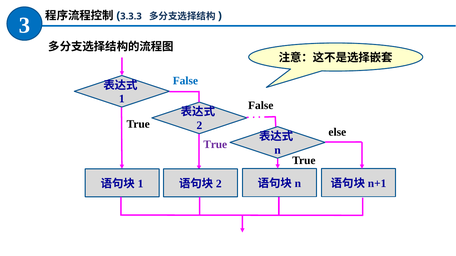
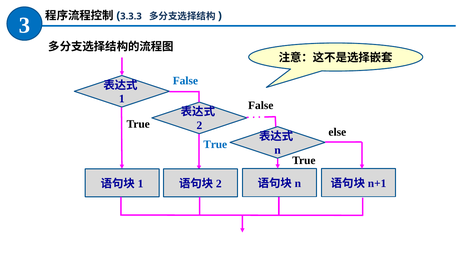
True colour: purple -> blue (215, 145)
